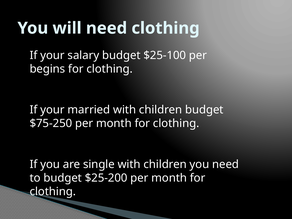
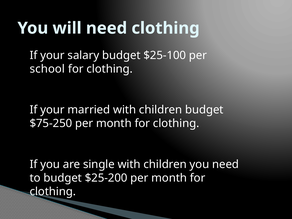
begins: begins -> school (47, 69)
